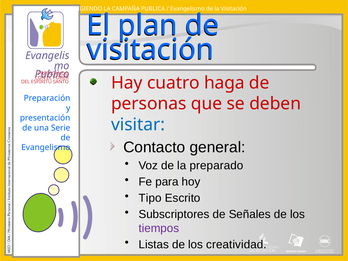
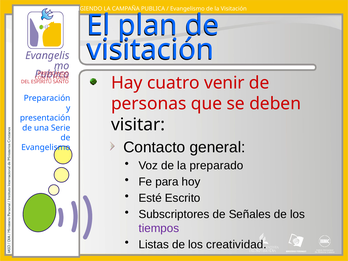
haga: haga -> venir (224, 83)
visitar colour: blue -> black (138, 125)
Tipo: Tipo -> Esté (150, 198)
